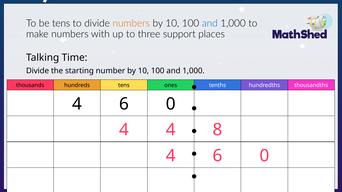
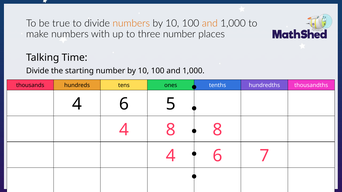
be tens: tens -> true (61, 23)
and colour: blue -> orange (210, 23)
three support: support -> number (179, 34)
0: 0 -> 5 (171, 104)
4 4: 4 -> 8 (171, 130)
0: 0 -> 7 (264, 156)
